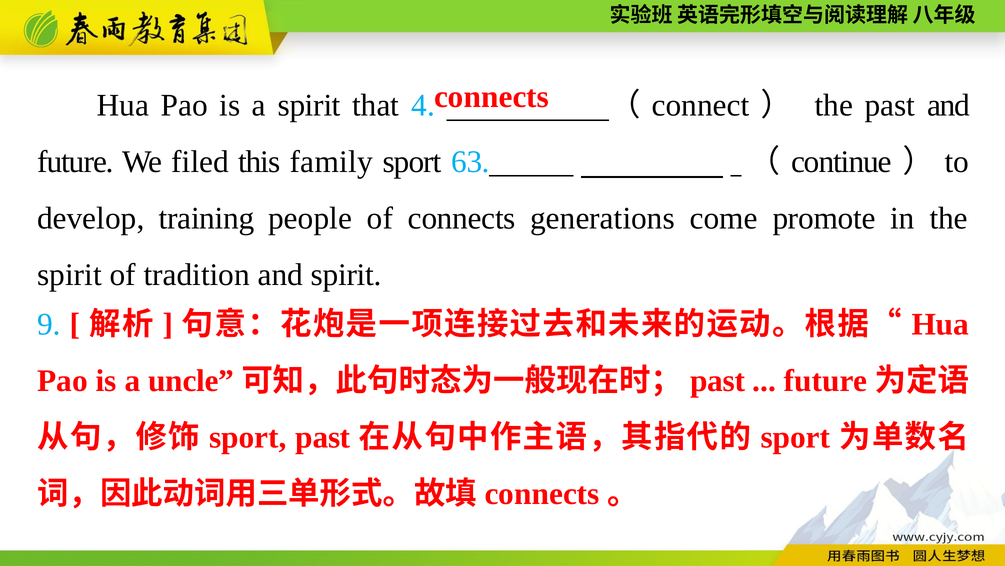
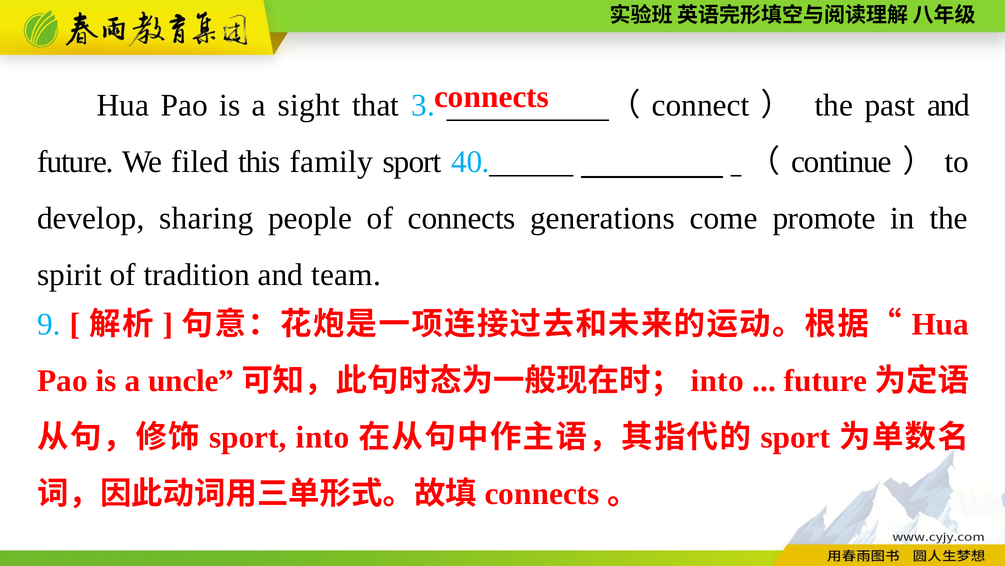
a spirit: spirit -> sight (309, 105)
4: 4 -> 3 (423, 105)
63: 63 -> 40 (470, 162)
training: training -> sharing (206, 218)
and spirit: spirit -> team (346, 275)
past: past -> into (717, 380)
sport past: past -> into (323, 437)
